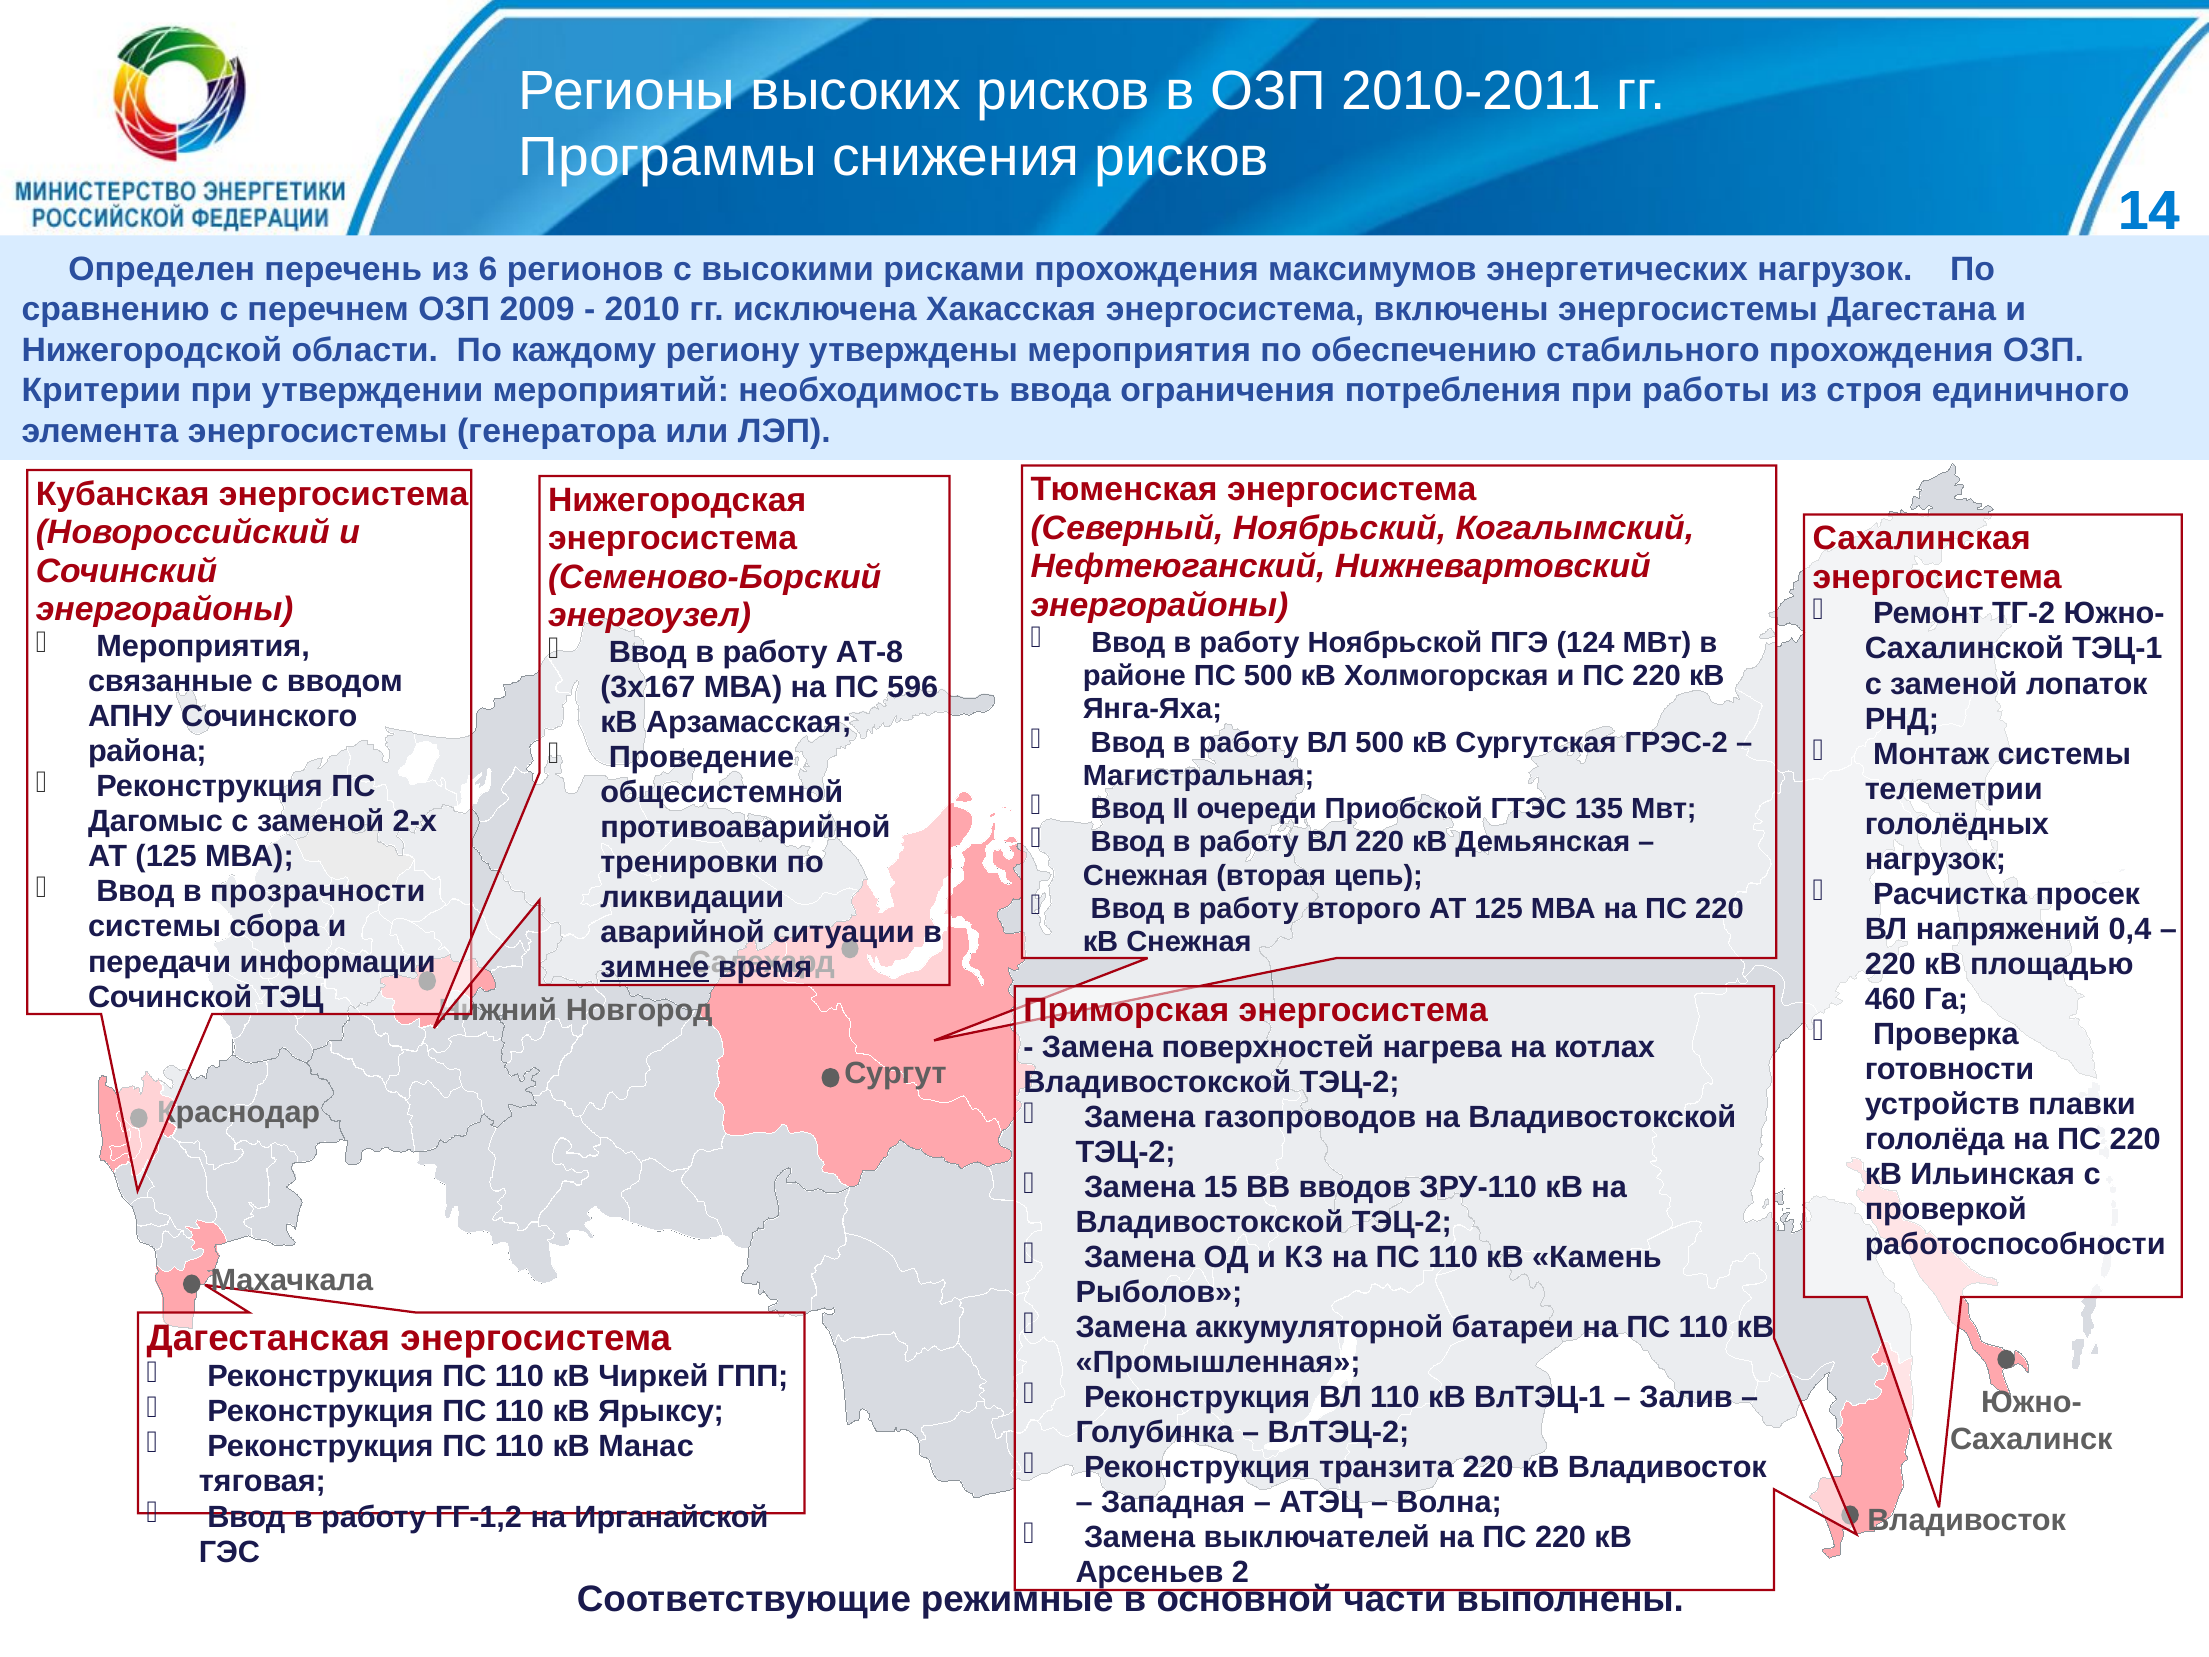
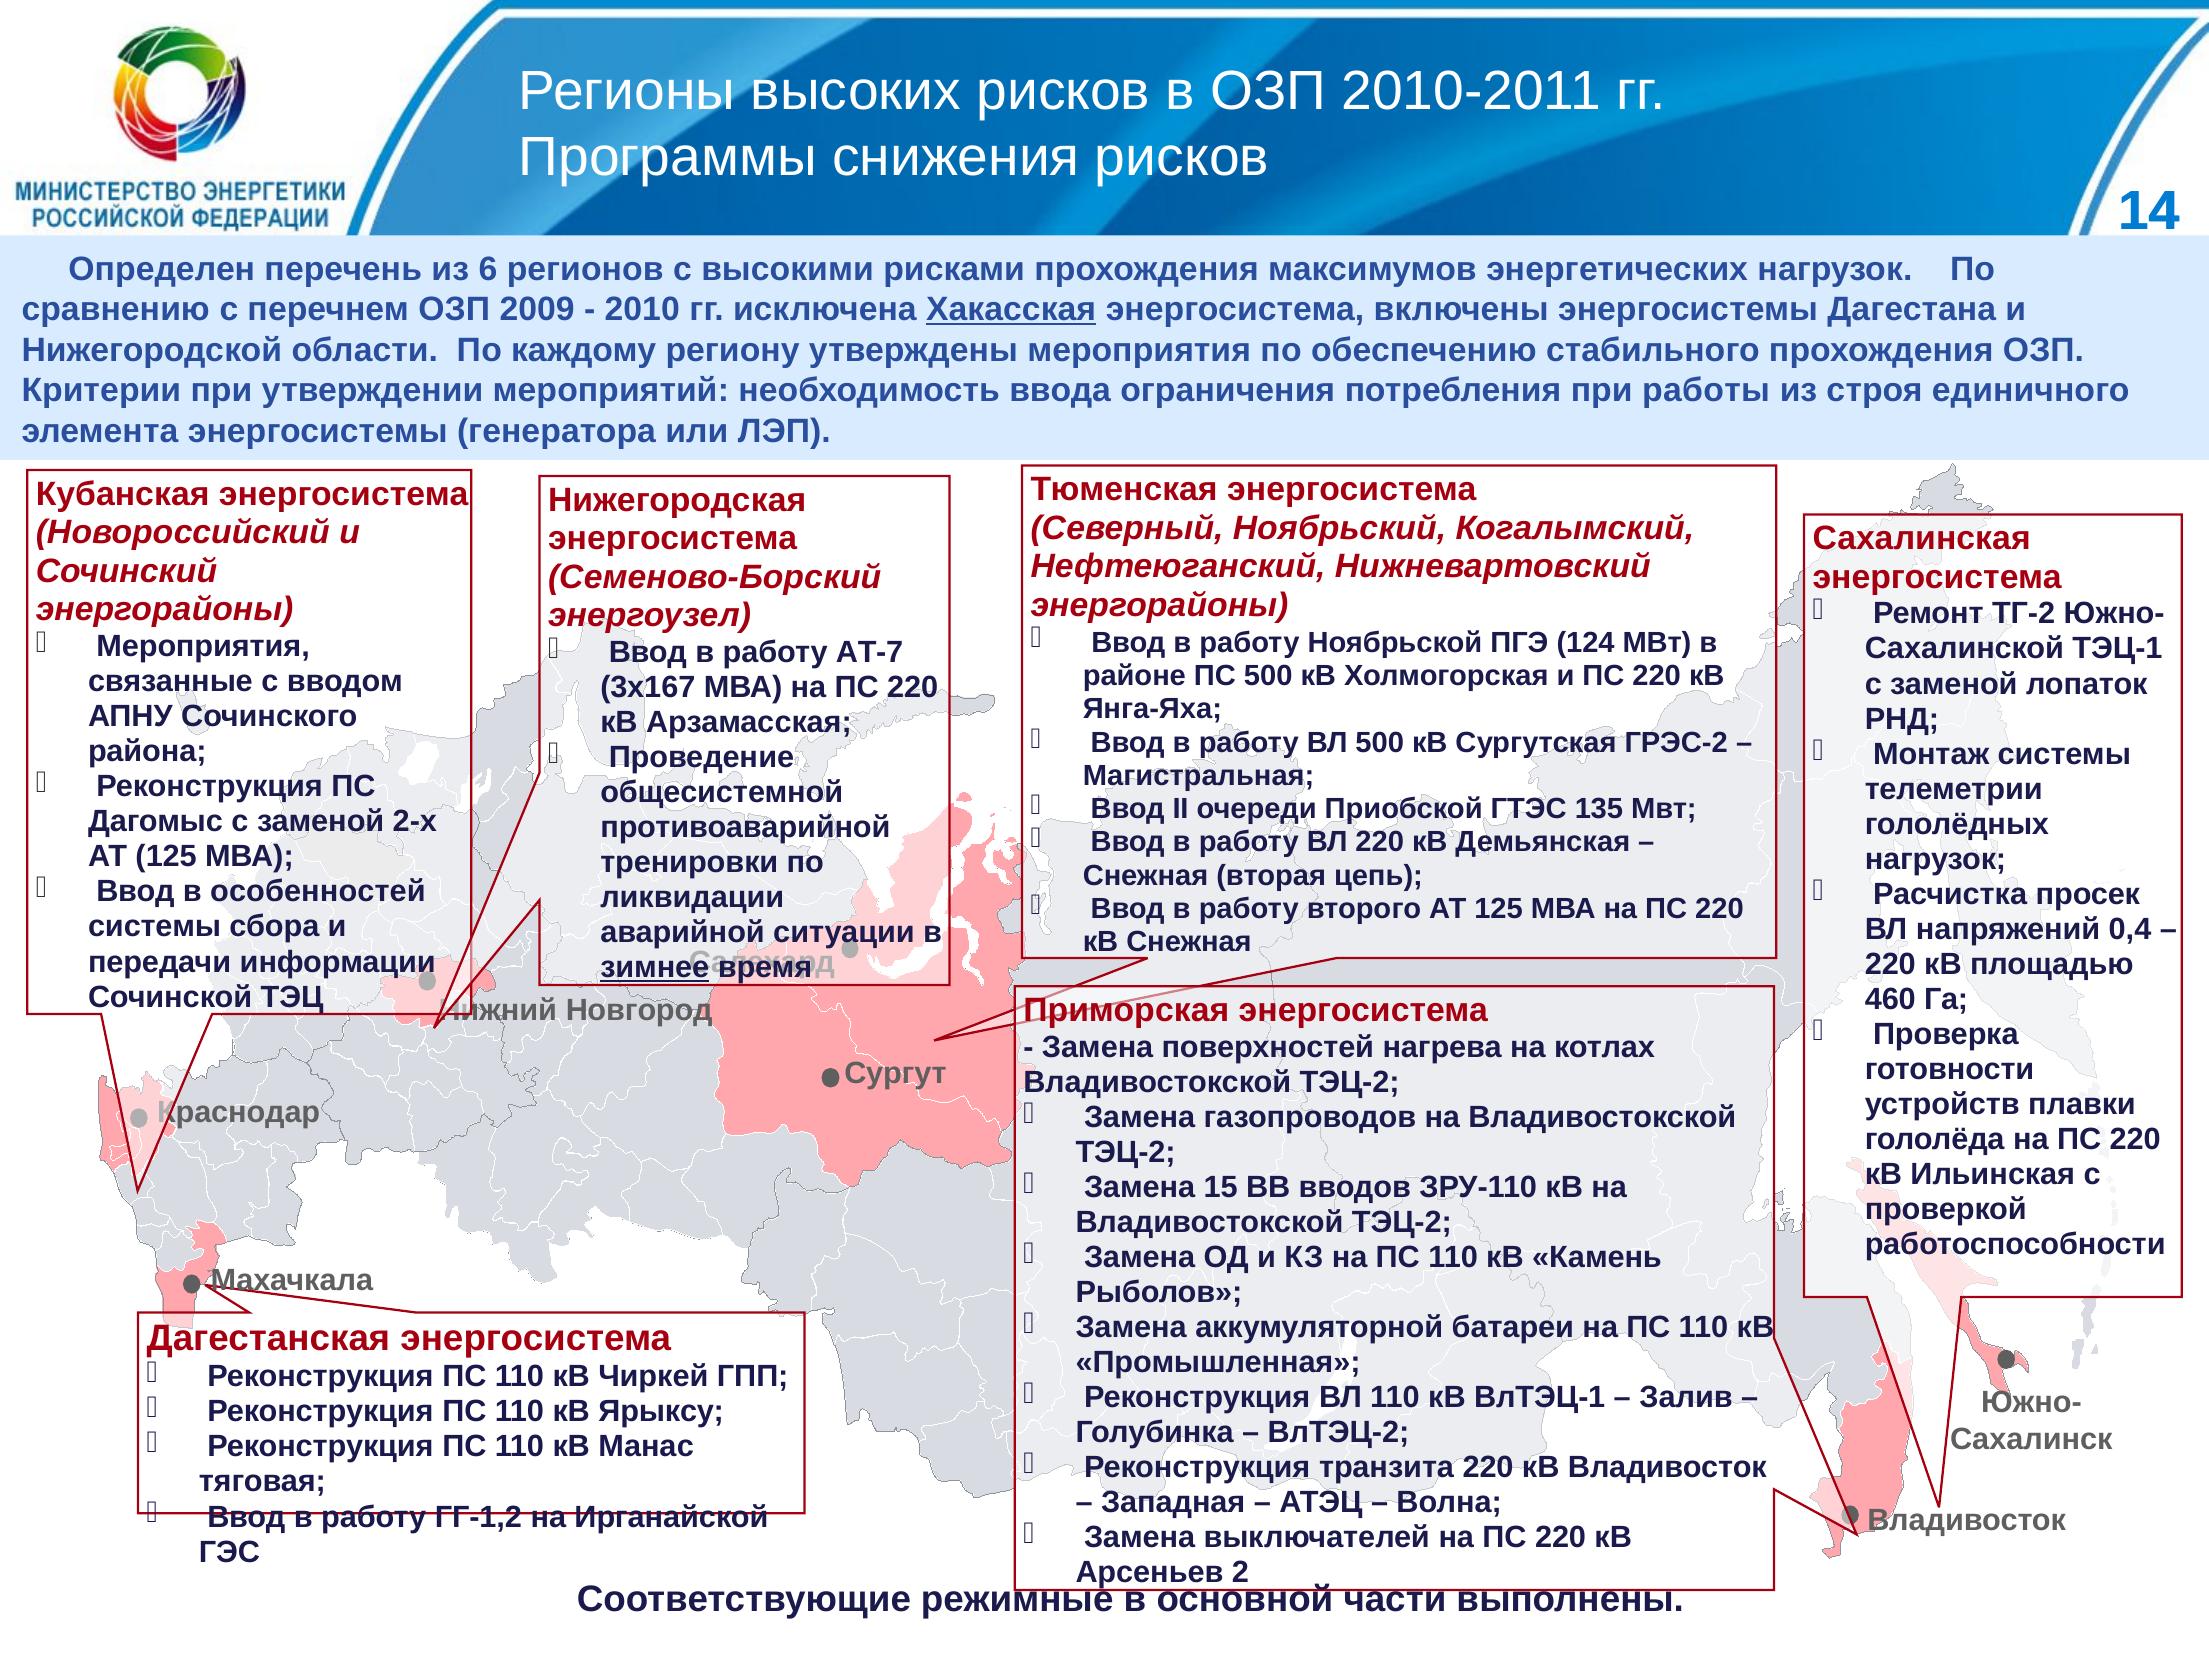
Хакасская underline: none -> present (1011, 309)
АТ-8: АТ-8 -> АТ-7 (870, 652)
596: 596 -> 220 (913, 687)
прозрачности: прозрачности -> особенностей (318, 892)
